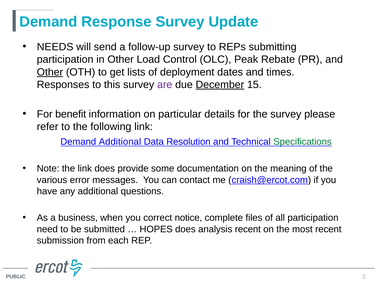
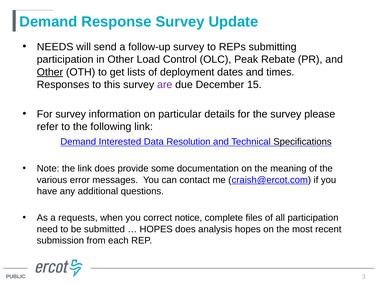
December underline: present -> none (220, 85)
For benefit: benefit -> survey (71, 114)
Demand Additional: Additional -> Interested (120, 142)
Specifications colour: green -> black (303, 142)
business: business -> requests (78, 217)
analysis recent: recent -> hopes (248, 229)
